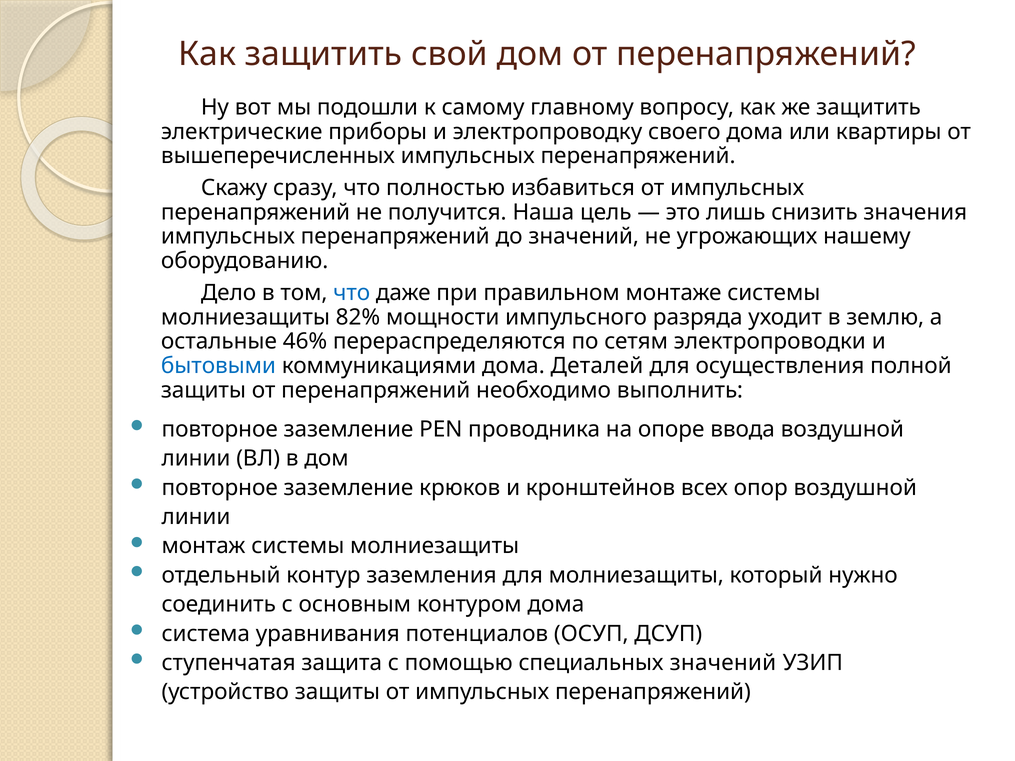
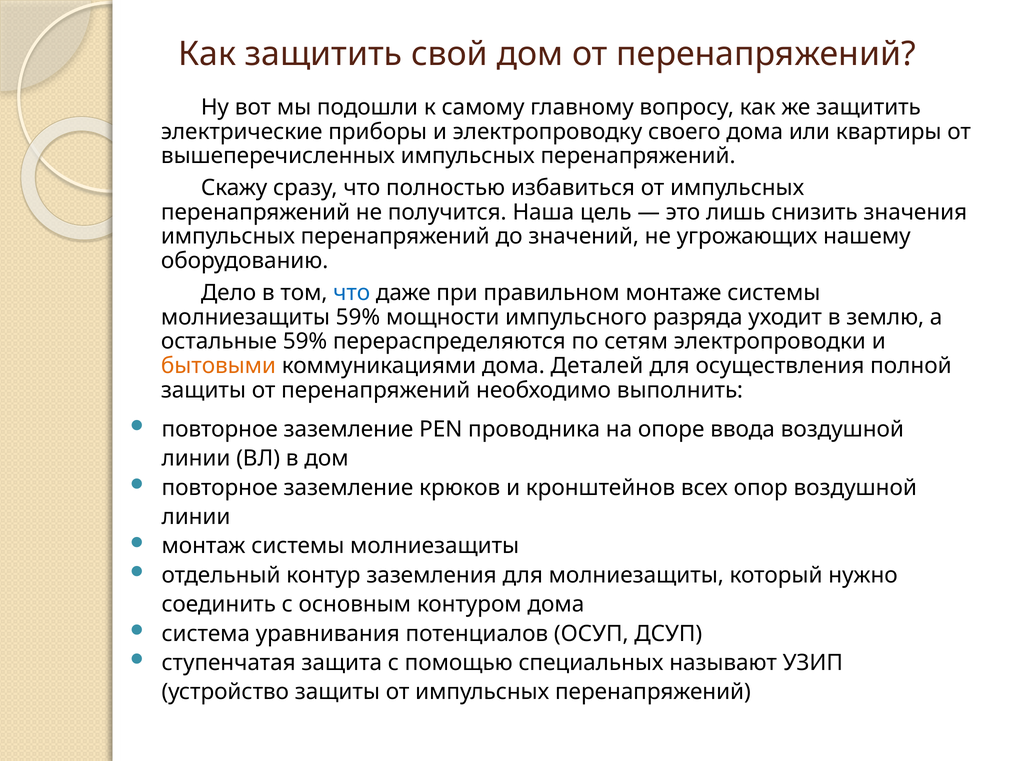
молниезащиты 82%: 82% -> 59% (358, 317)
остальные 46%: 46% -> 59% (305, 342)
бытовыми colour: blue -> orange (218, 366)
специальных значений: значений -> называют (723, 663)
